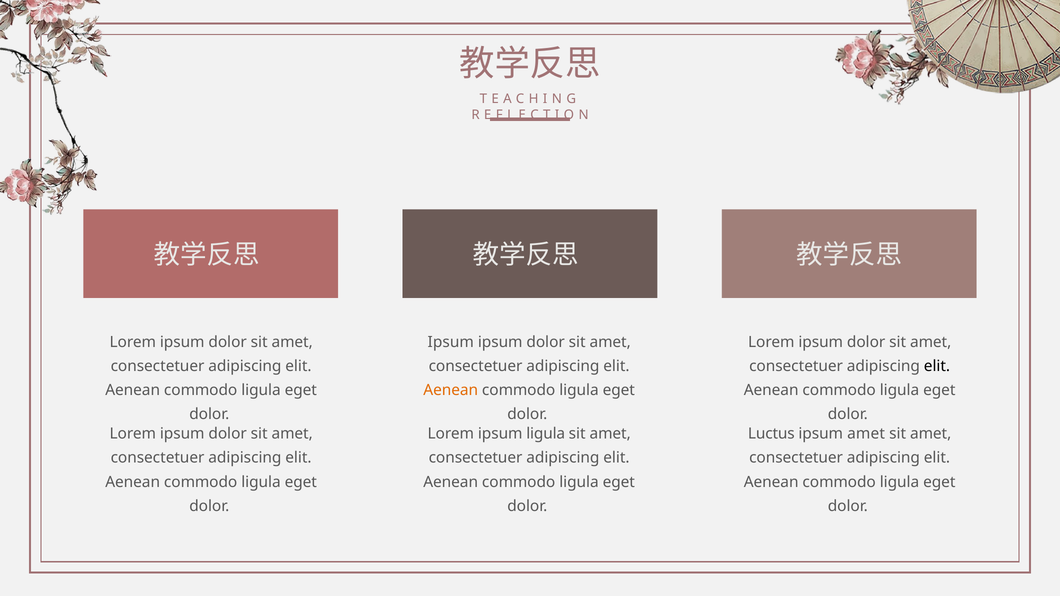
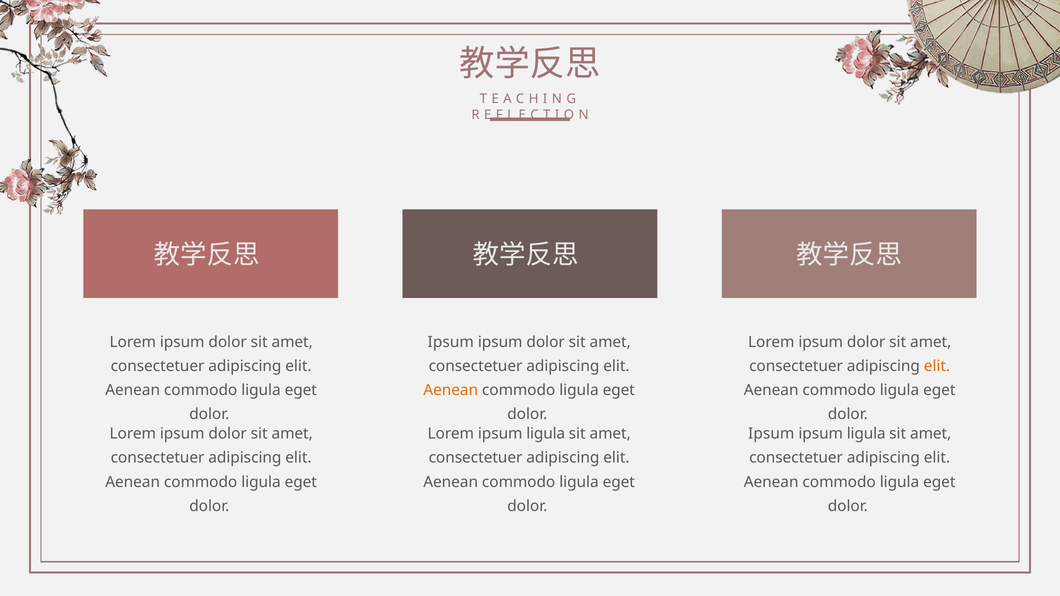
elit colour: black -> orange (937, 366)
Luctus: Luctus -> Ipsum (771, 434)
amet: amet -> ligula (866, 434)
